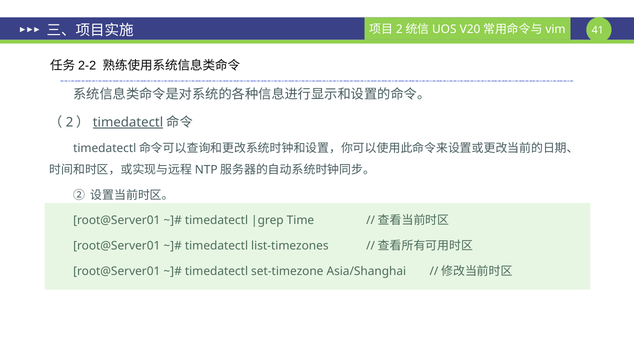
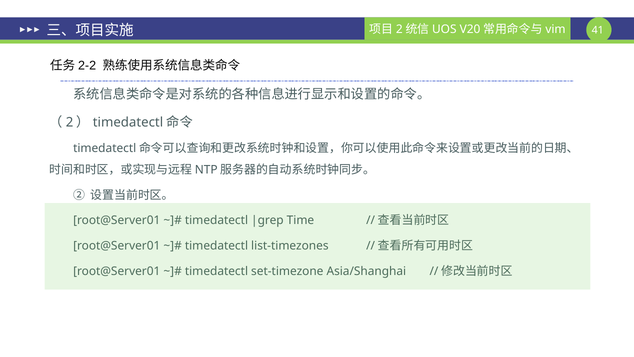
timedatectl underline: present -> none (128, 122)
